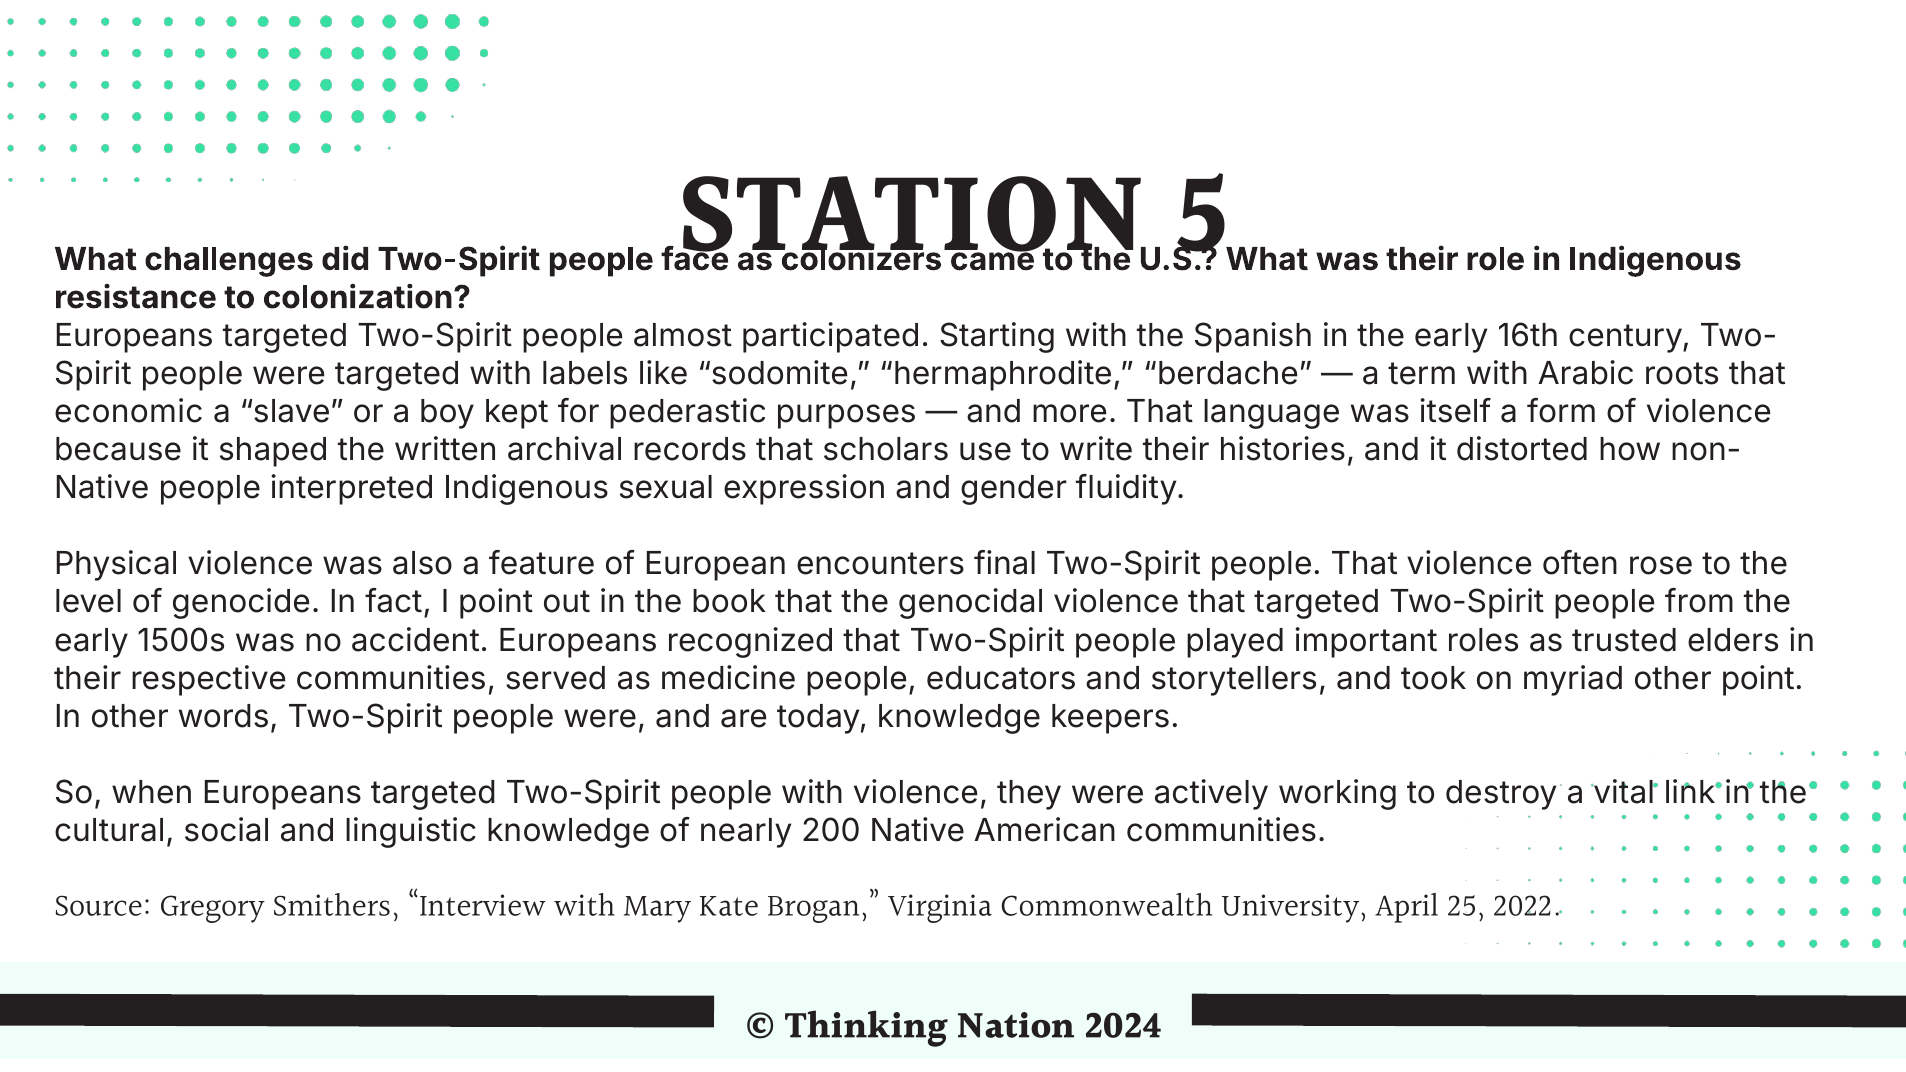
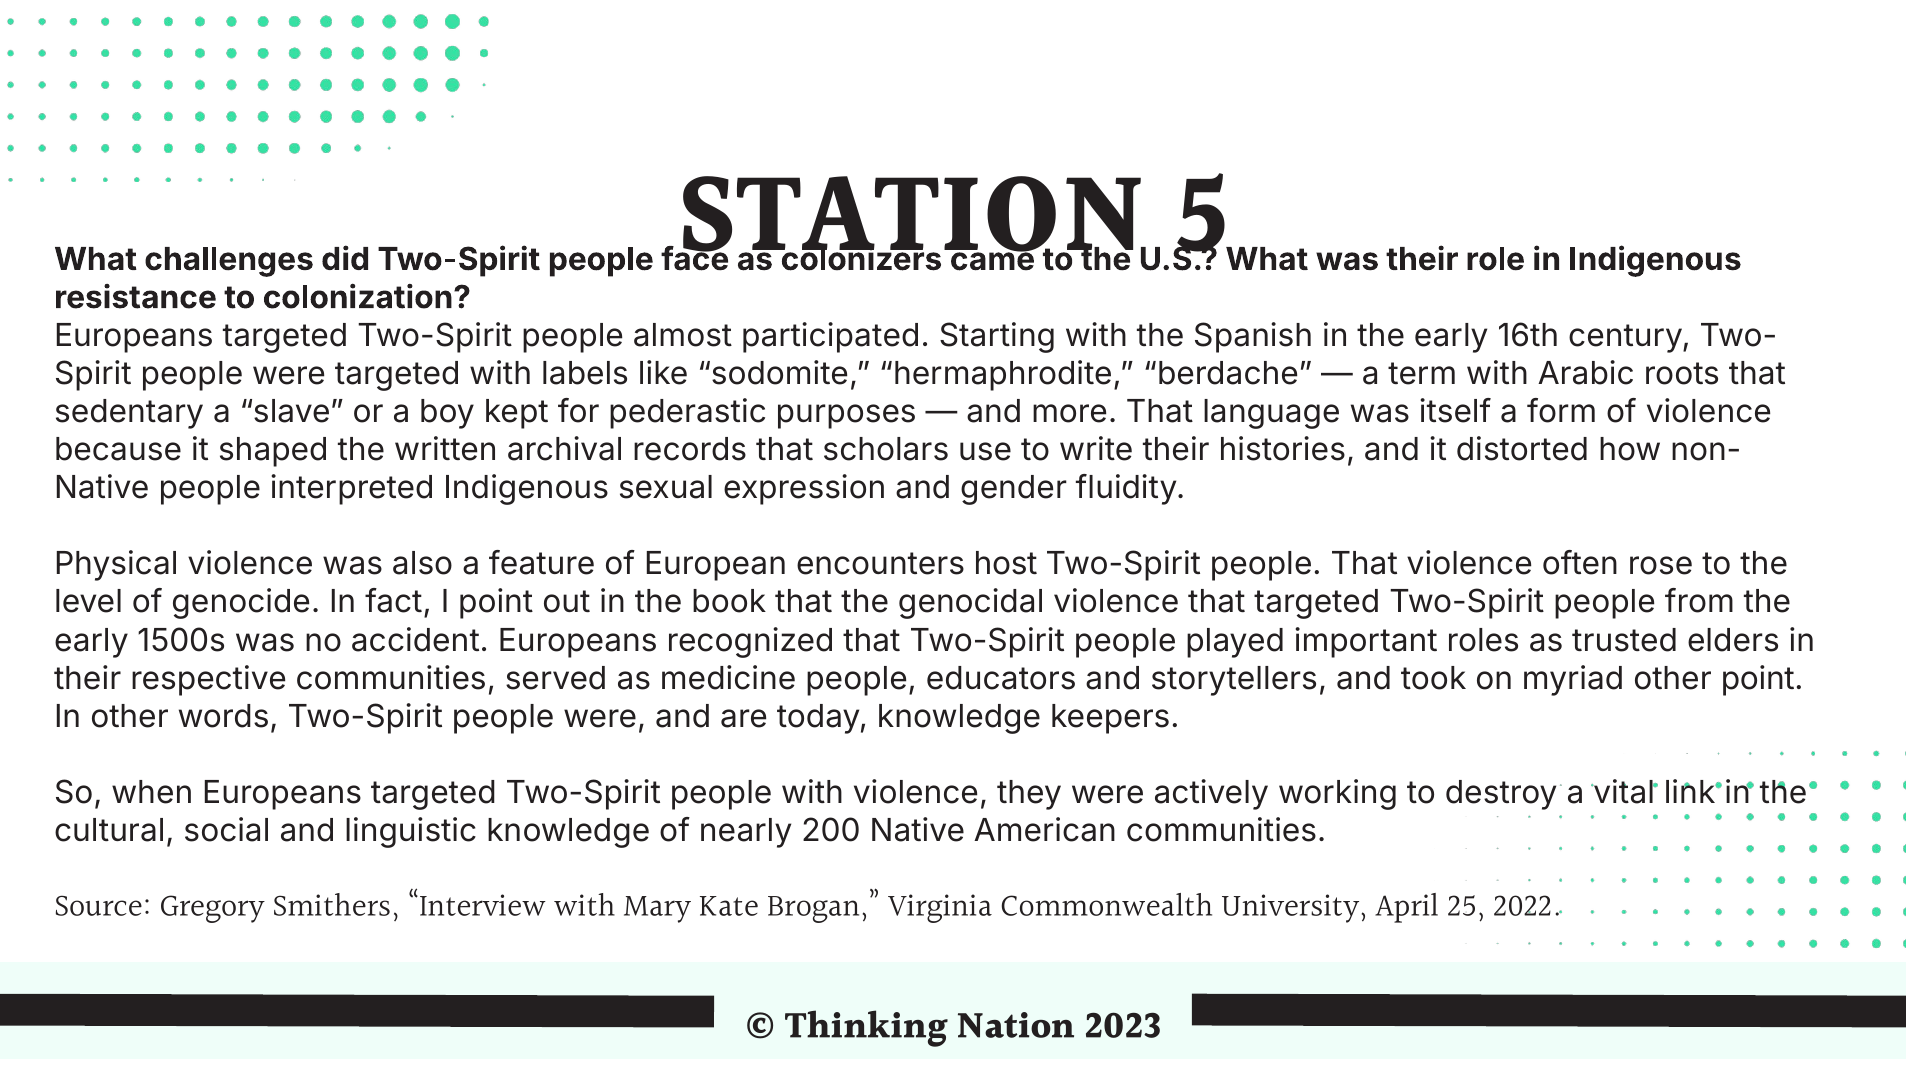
economic: economic -> sedentary (129, 412)
final: final -> host (1006, 564)
2024: 2024 -> 2023 (1123, 1028)
